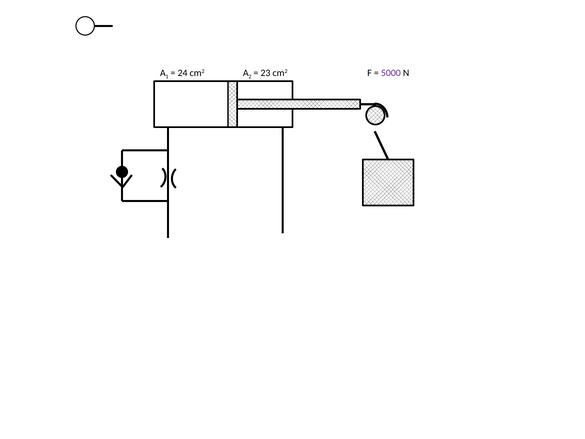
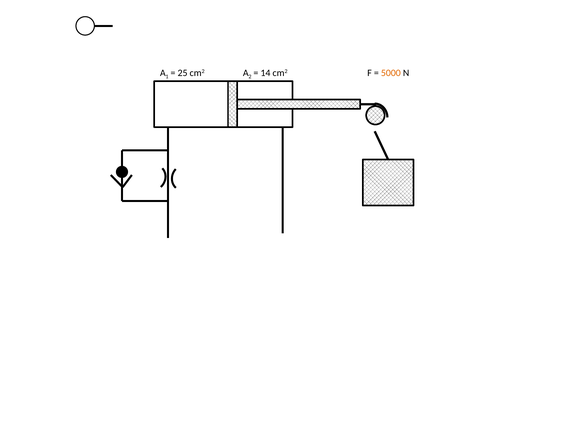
5000 colour: purple -> orange (391, 73)
24: 24 -> 25 (183, 73)
23: 23 -> 14 (265, 73)
